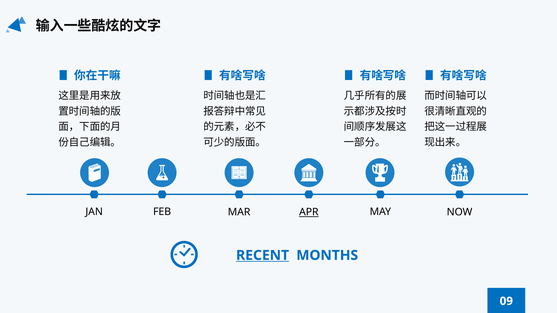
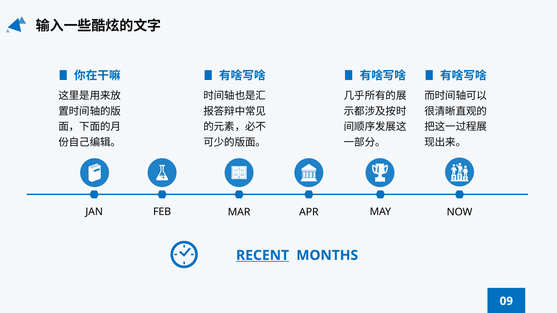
APR underline: present -> none (309, 212)
